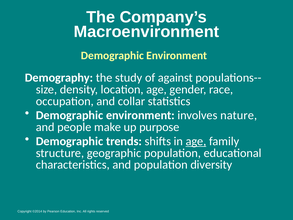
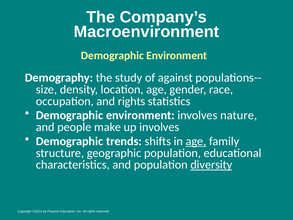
and collar: collar -> rights (132, 101)
up purpose: purpose -> involves (159, 127)
diversity underline: none -> present (211, 165)
